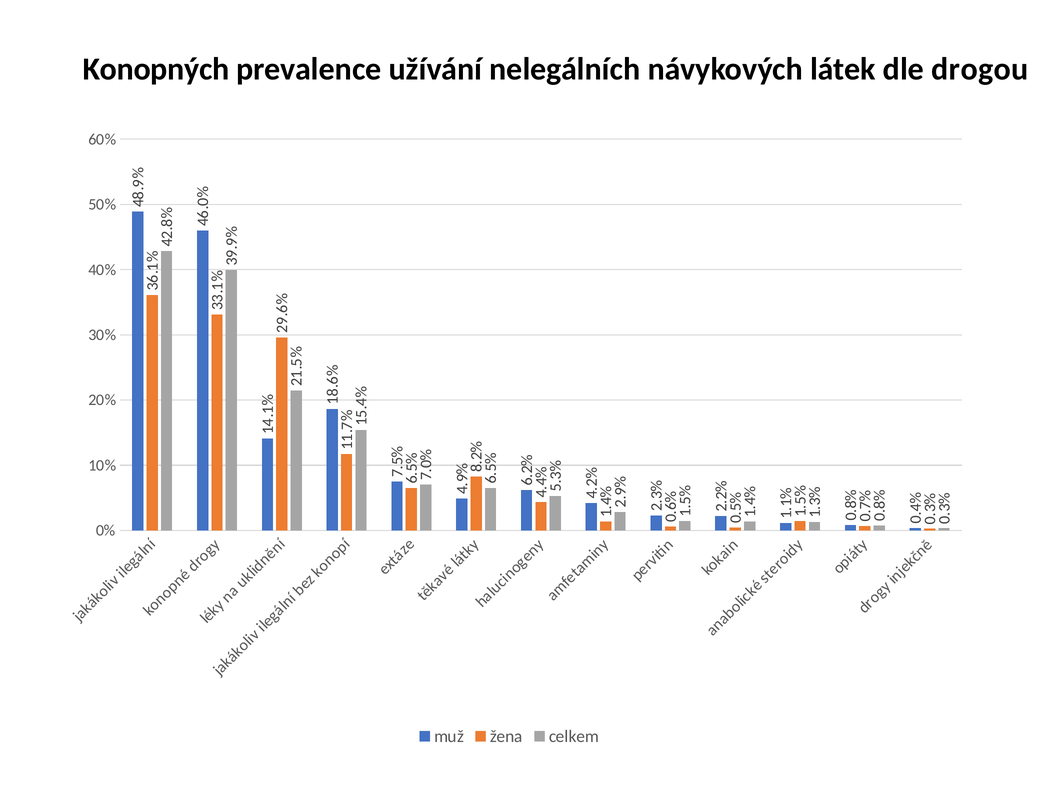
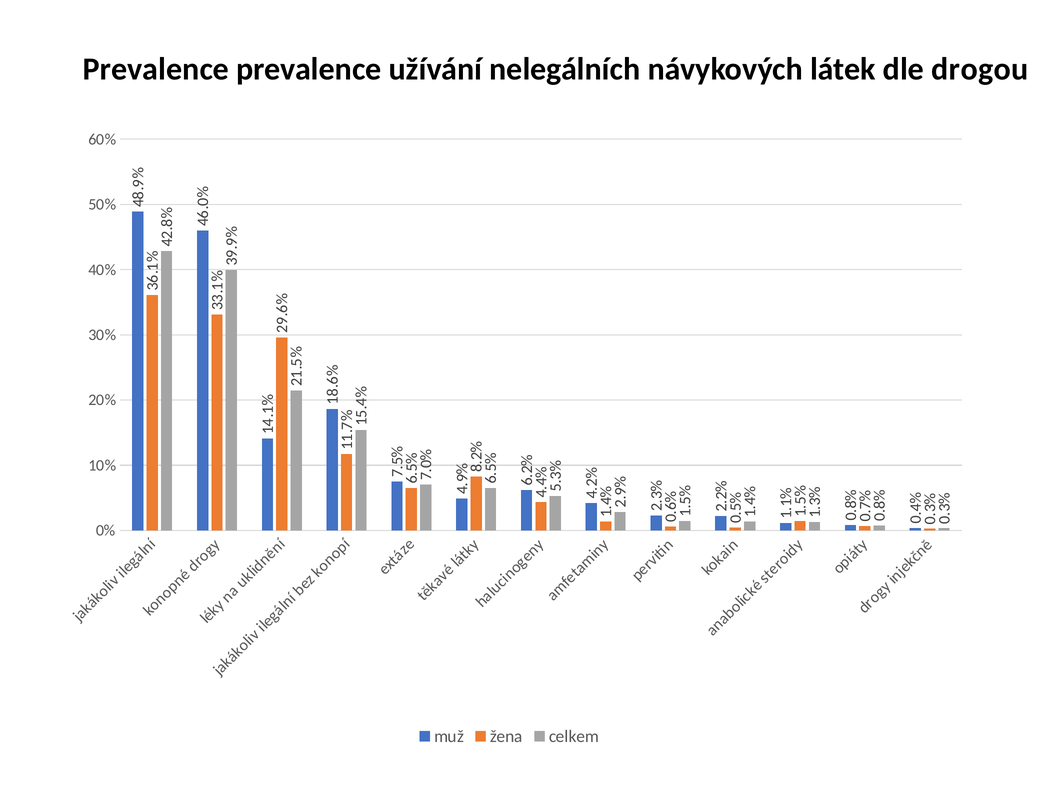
Konopných: Konopných -> Prevalence (156, 69)
